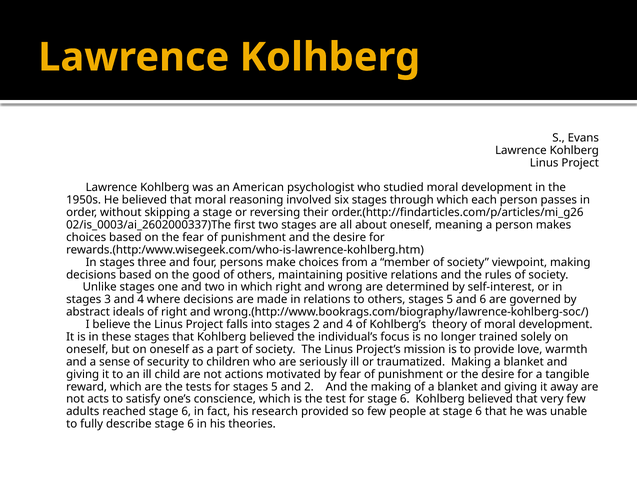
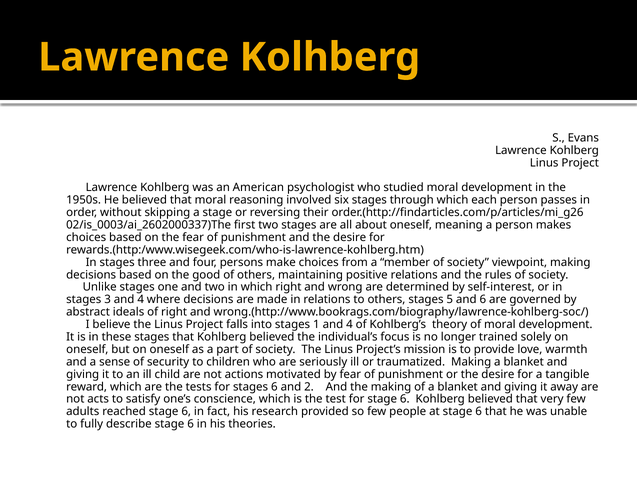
stages 2: 2 -> 1 (316, 324)
for stages 5: 5 -> 6 (274, 387)
